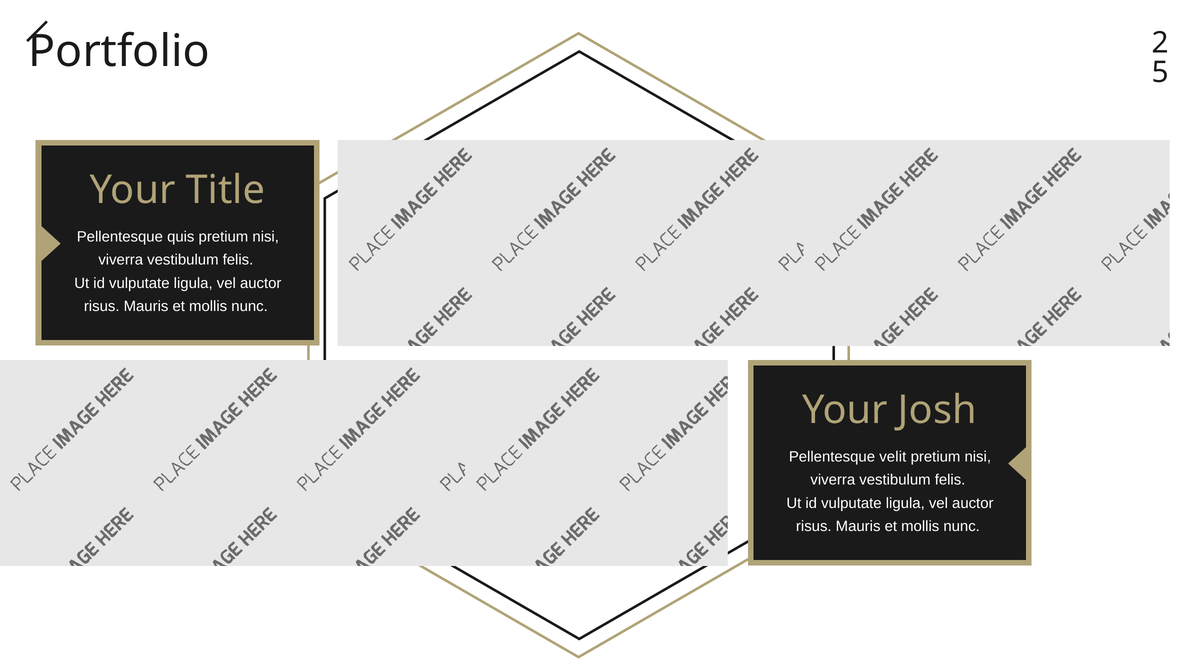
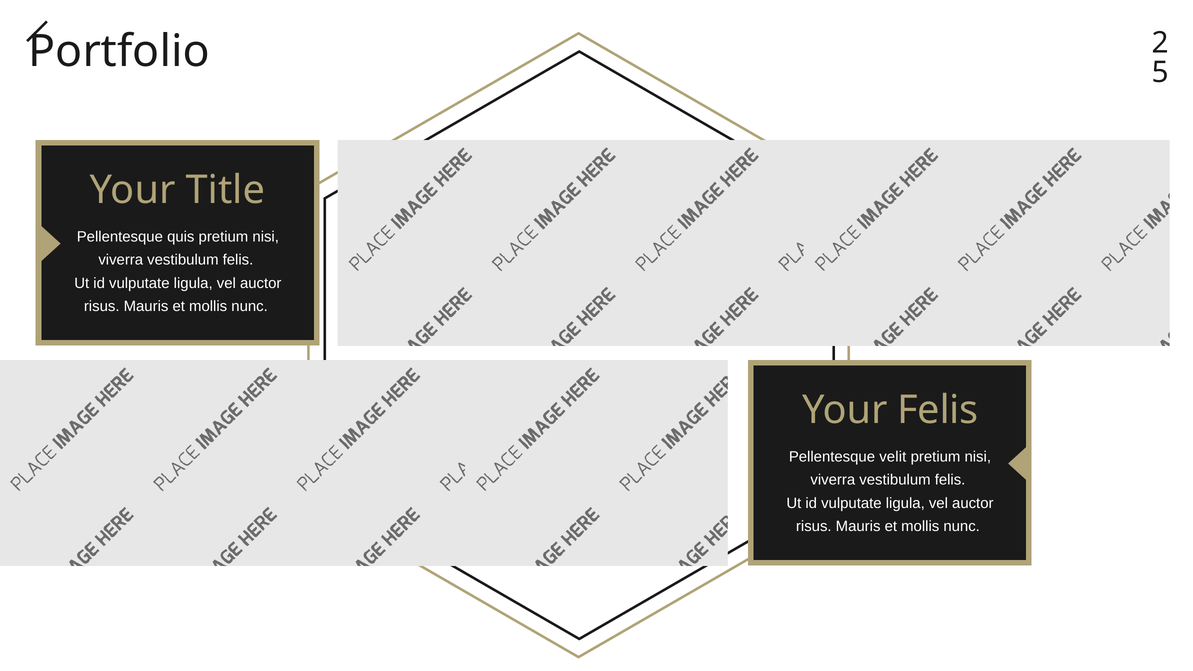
Your Josh: Josh -> Felis (938, 410)
